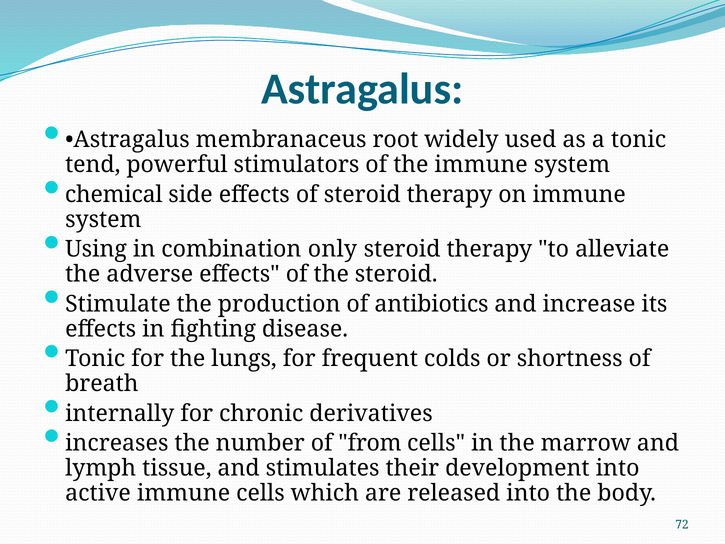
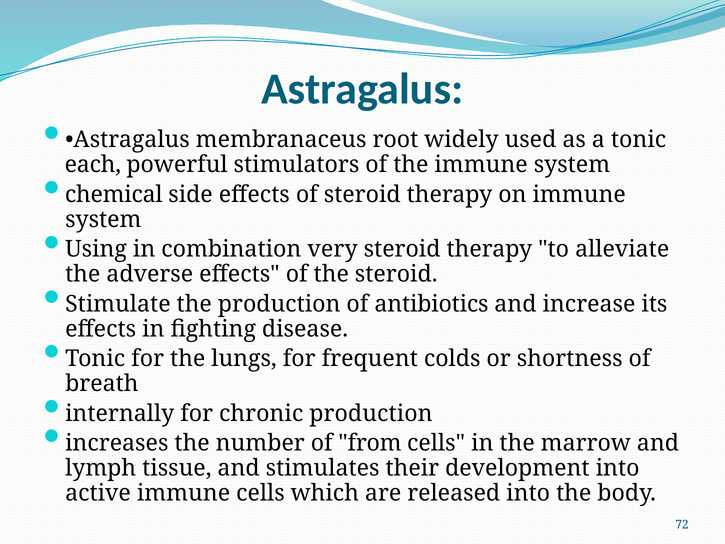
tend: tend -> each (93, 165)
only: only -> very (333, 249)
chronic derivatives: derivatives -> production (371, 413)
